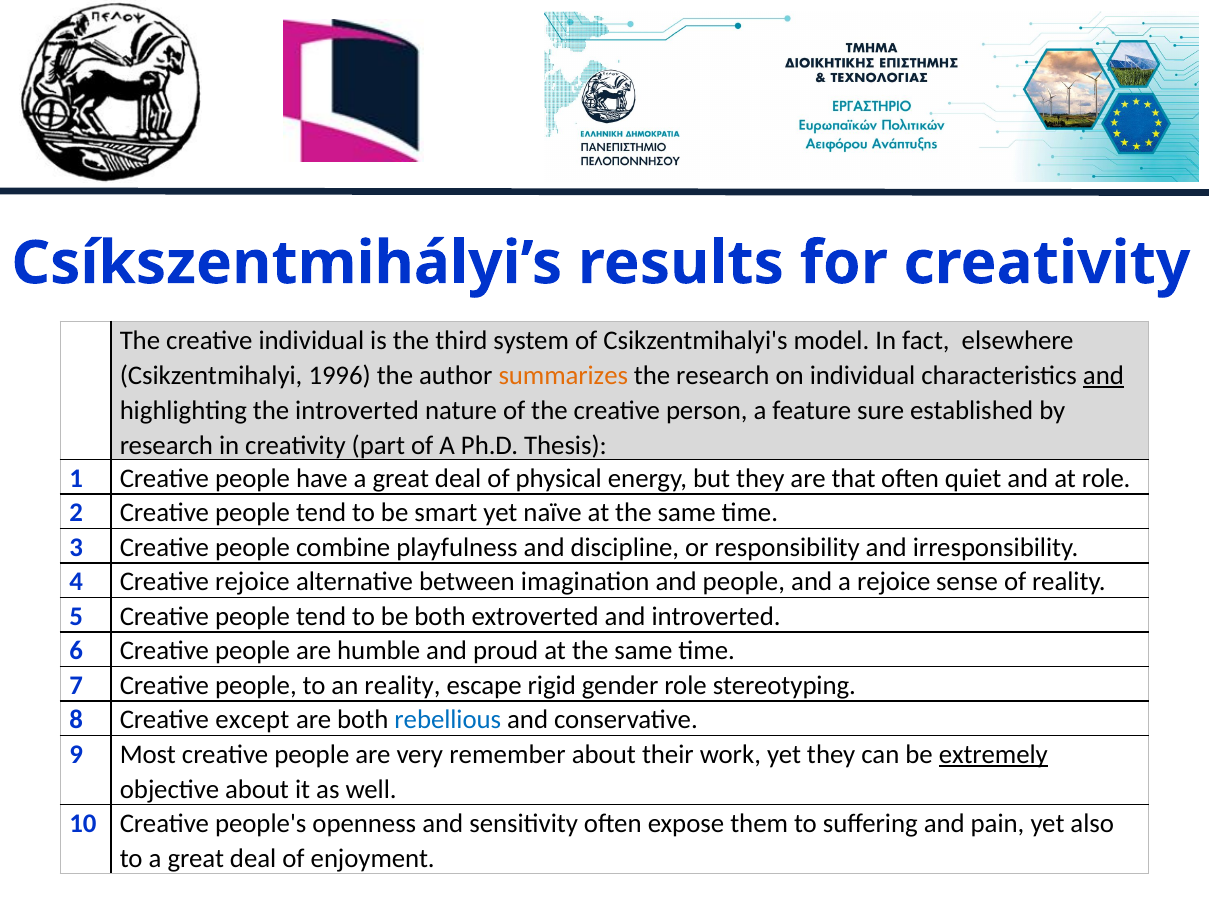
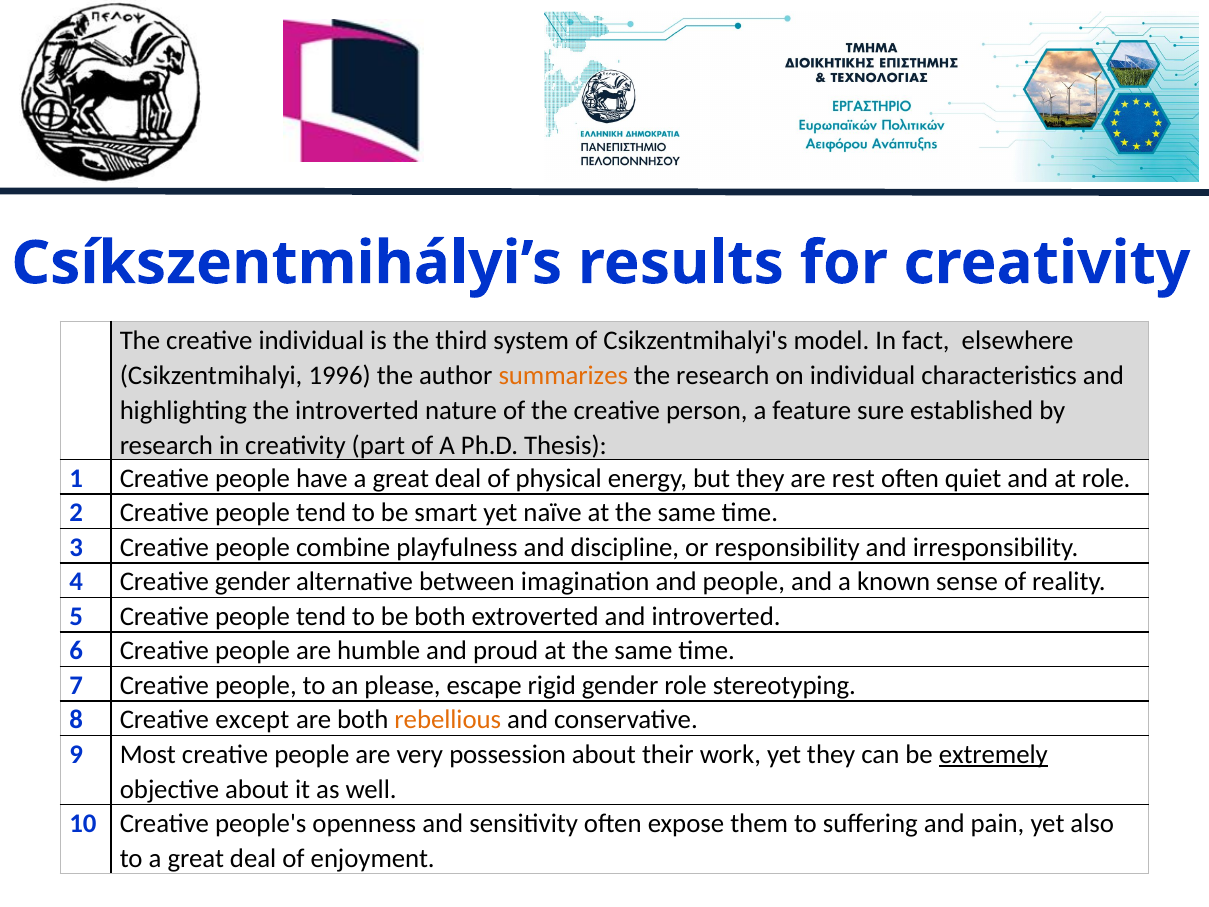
and underline: present -> none (1103, 375)
that: that -> rest (853, 478)
Creative rejoice: rejoice -> gender (253, 582)
a rejoice: rejoice -> known (894, 582)
an reality: reality -> please (403, 685)
rebellious colour: blue -> orange (448, 720)
remember: remember -> possession (508, 754)
